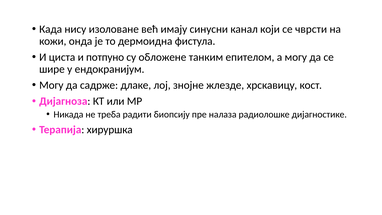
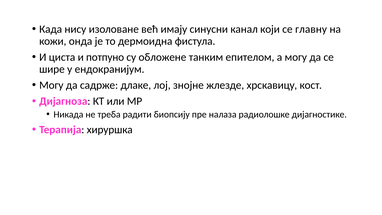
чврсти: чврсти -> главну (311, 29)
